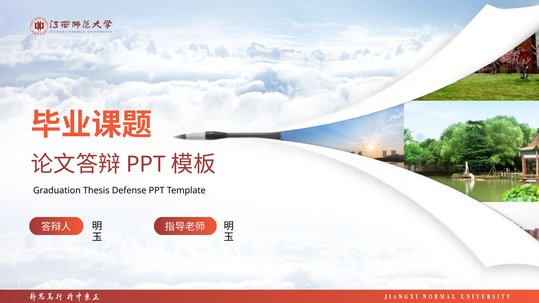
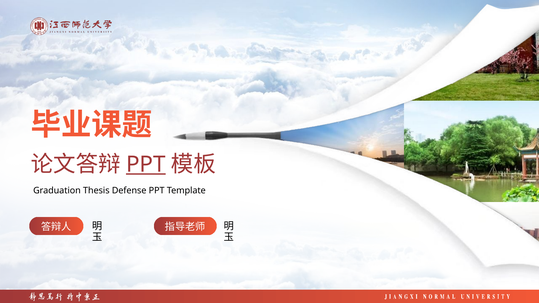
PPT underline: none -> present (146, 165)
